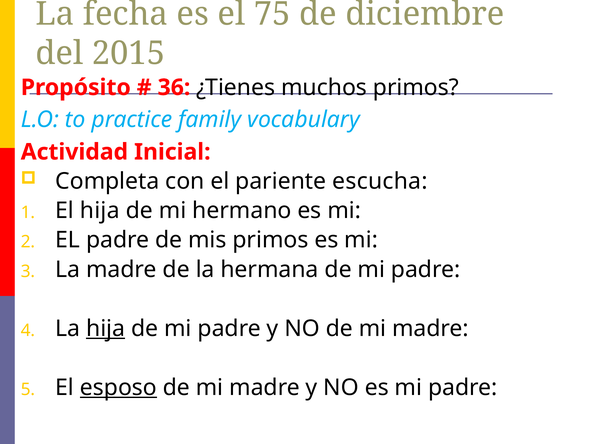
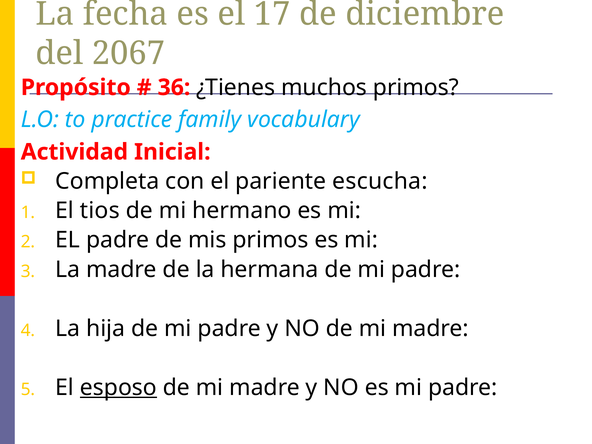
75: 75 -> 17 (272, 14)
2015: 2015 -> 2067 (129, 53)
El hija: hija -> tios (100, 211)
hija underline: present -> none (106, 329)
